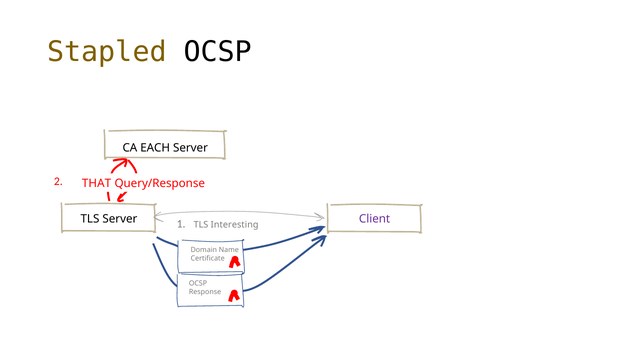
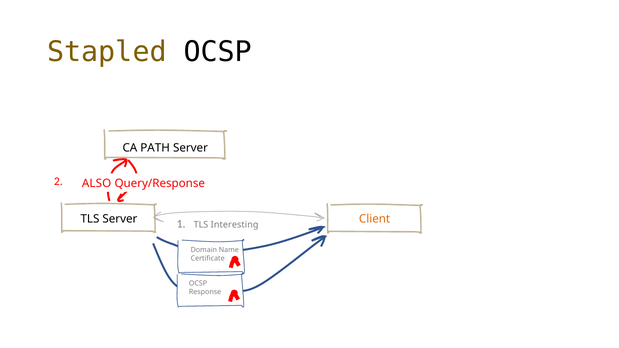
EACH: EACH -> PATH (155, 148)
THAT: THAT -> ALSO (97, 183)
Client colour: purple -> orange (375, 219)
